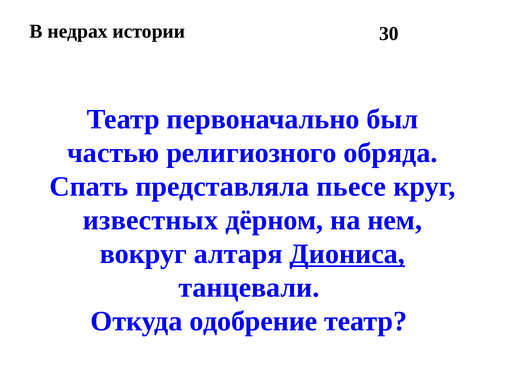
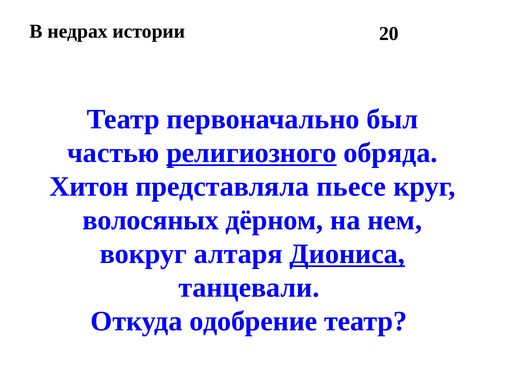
30: 30 -> 20 (389, 34)
религиозного underline: none -> present (252, 153)
Спать: Спать -> Хитон (89, 186)
известных: известных -> волосяных (151, 220)
